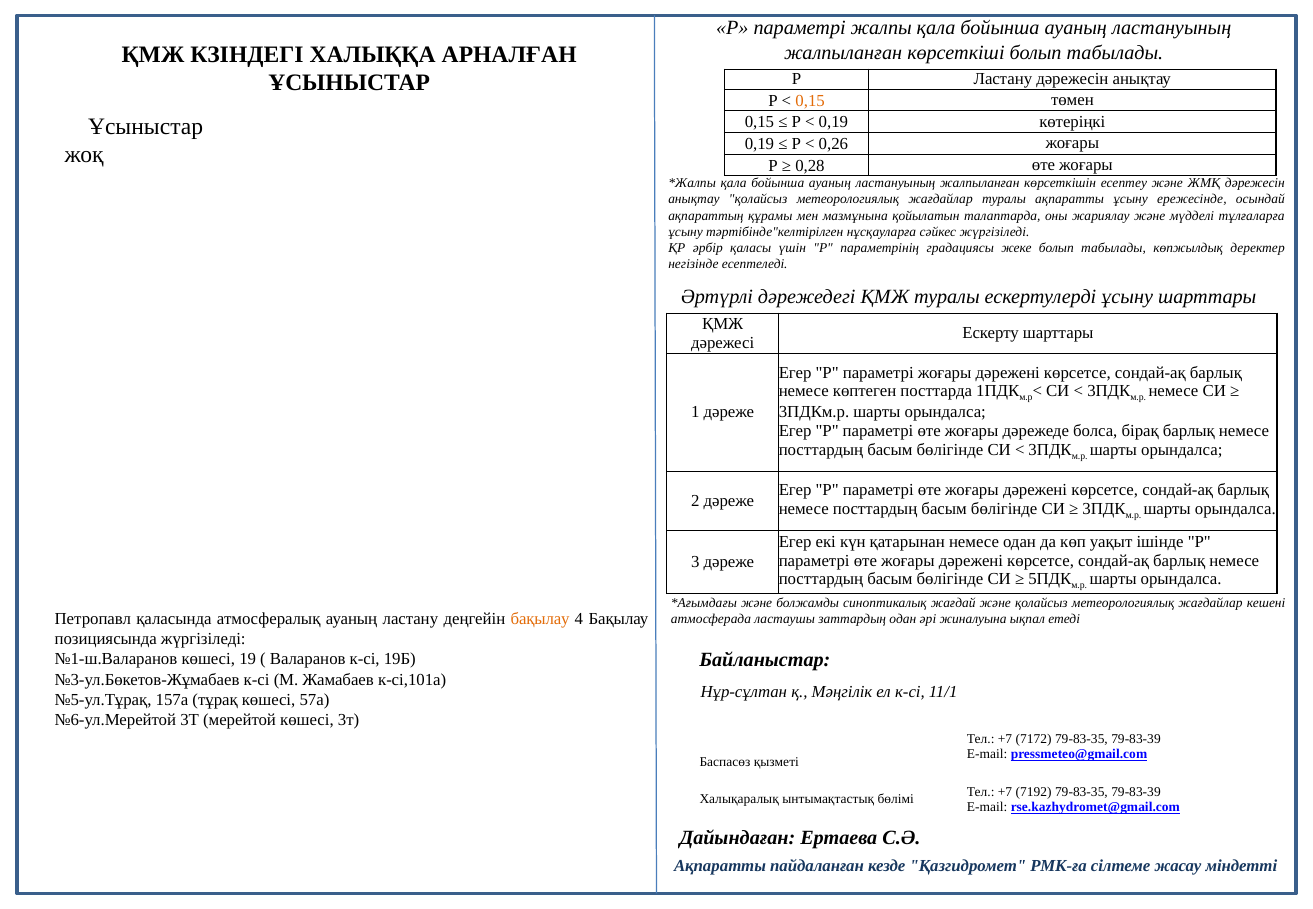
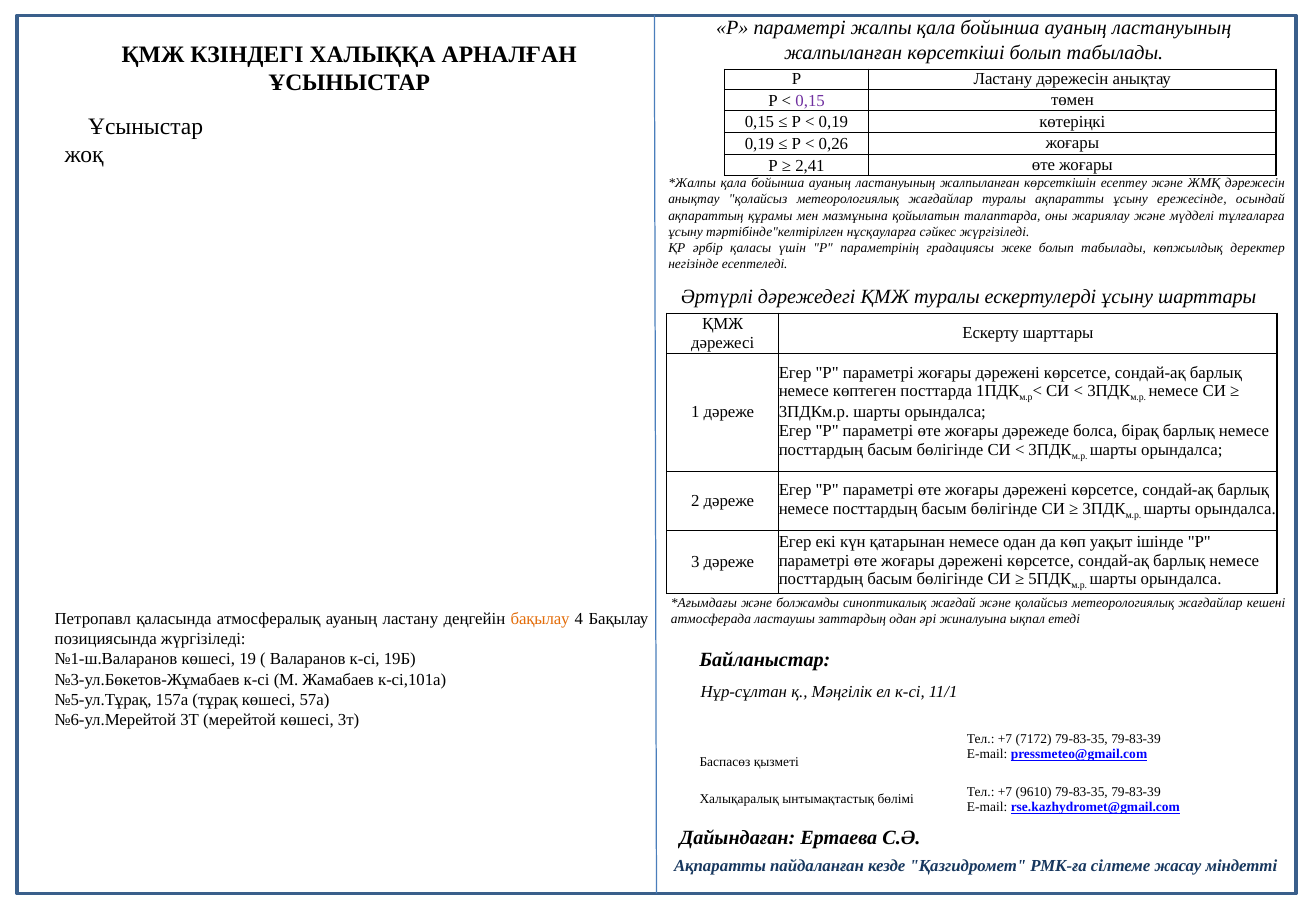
0,15 colour: orange -> purple (810, 101)
0,28: 0,28 -> 2,41 (810, 166)
7192: 7192 -> 9610 (1034, 792)
